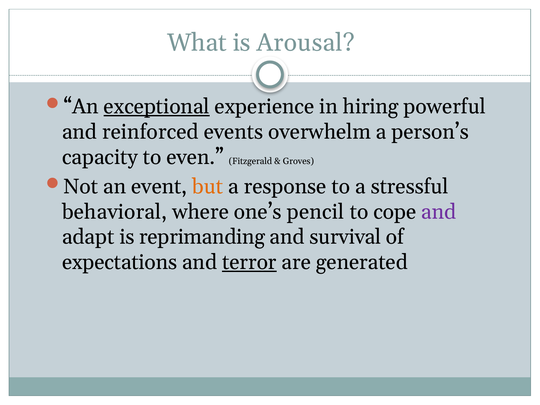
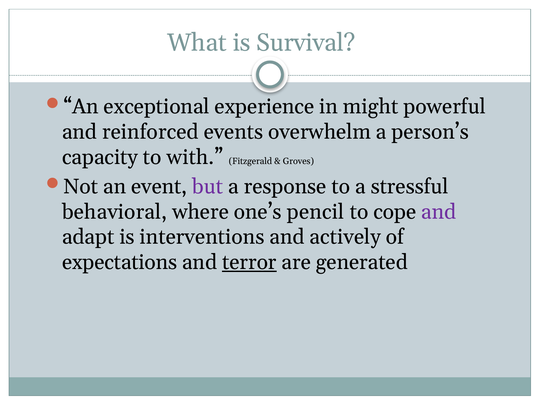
Arousal: Arousal -> Survival (306, 43)
exceptional underline: present -> none (157, 107)
hiring: hiring -> might (371, 107)
even: even -> with (195, 157)
but colour: orange -> purple (208, 187)
reprimanding: reprimanding -> interventions (202, 237)
survival: survival -> actively (345, 237)
